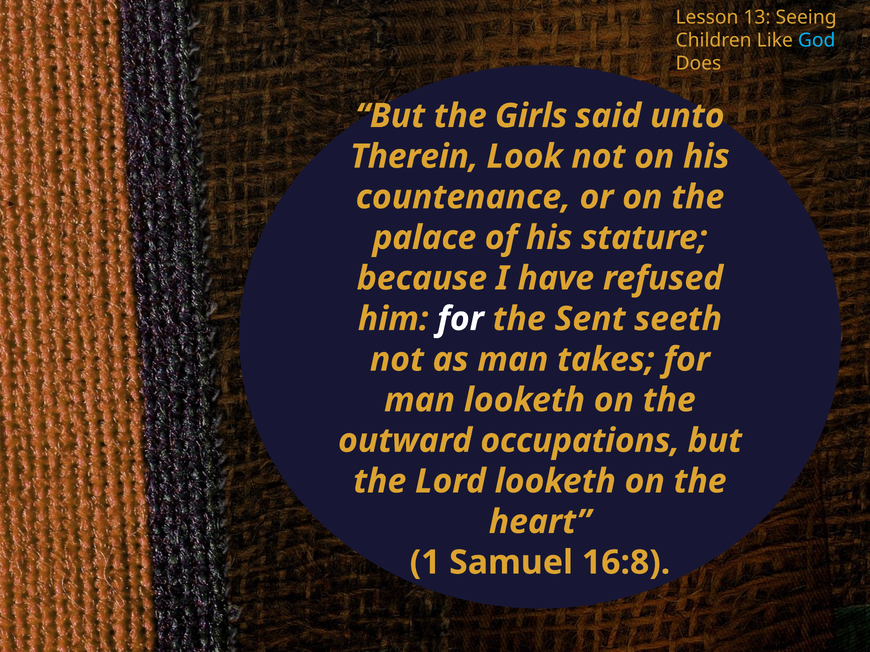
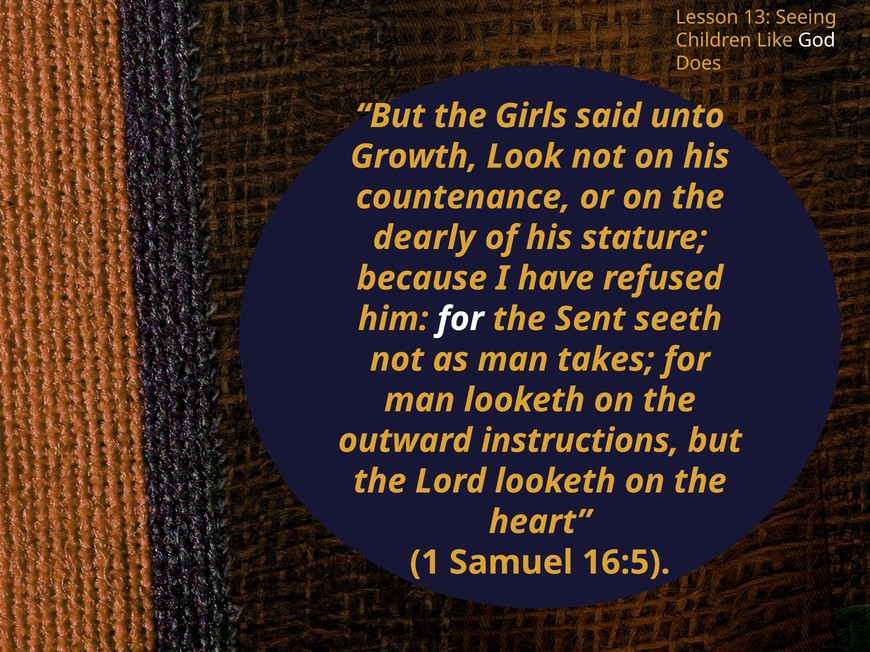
God colour: light blue -> white (817, 40)
Therein: Therein -> Growth (414, 157)
palace: palace -> dearly (424, 238)
occupations: occupations -> instructions (580, 441)
16:8: 16:8 -> 16:5 (626, 563)
